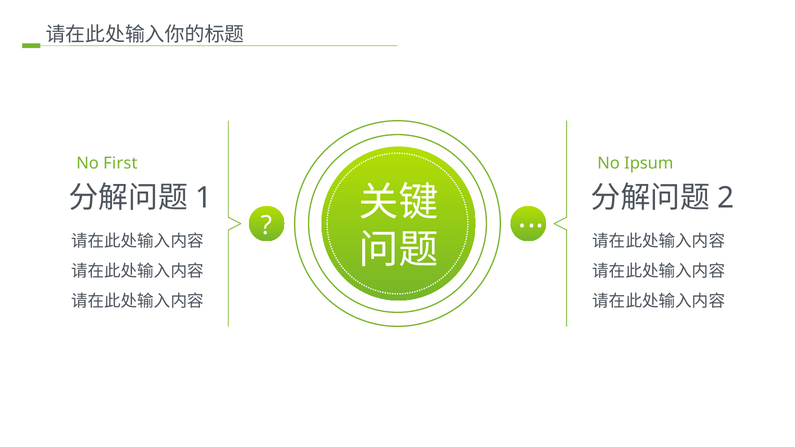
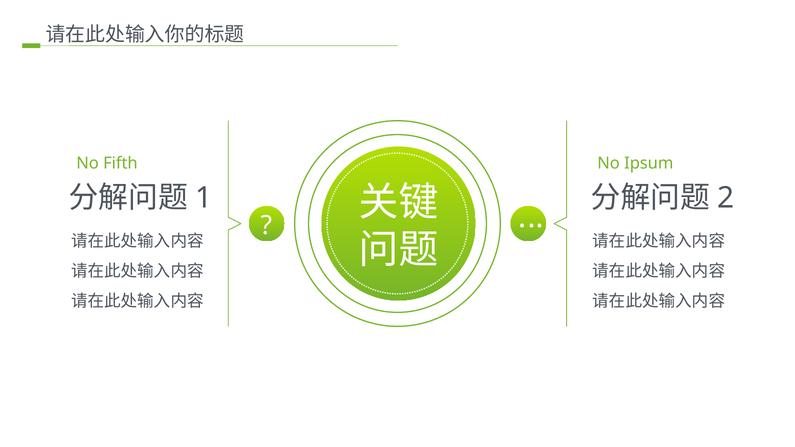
First: First -> Fifth (120, 163)
